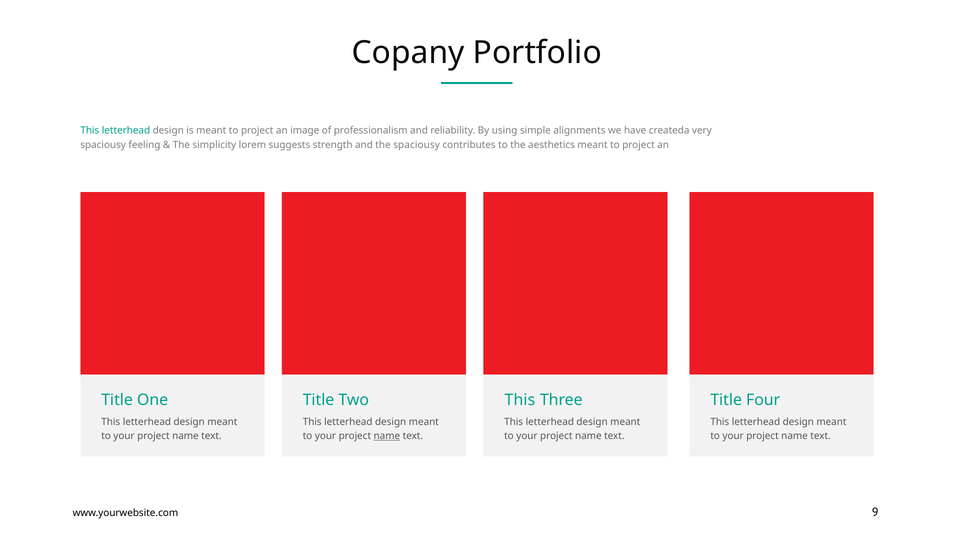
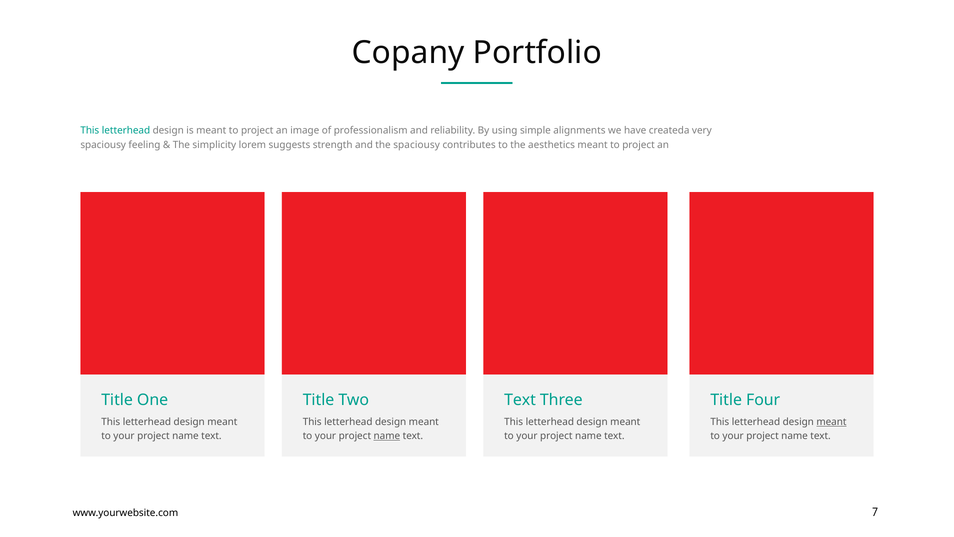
This: This -> Text (520, 400)
meant underline: none -> present (831, 422)
9: 9 -> 7 (875, 512)
